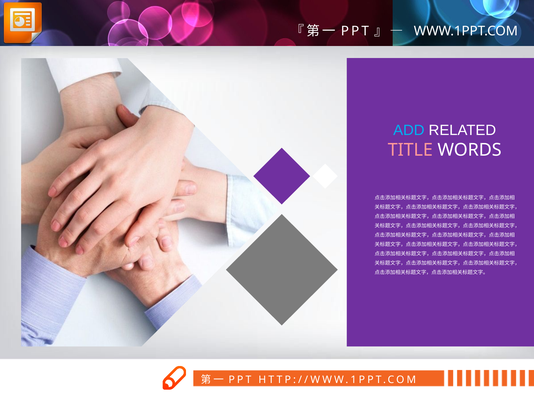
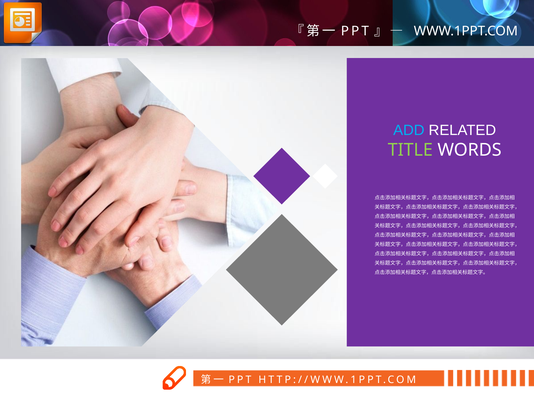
TITLE colour: pink -> light green (410, 150)
